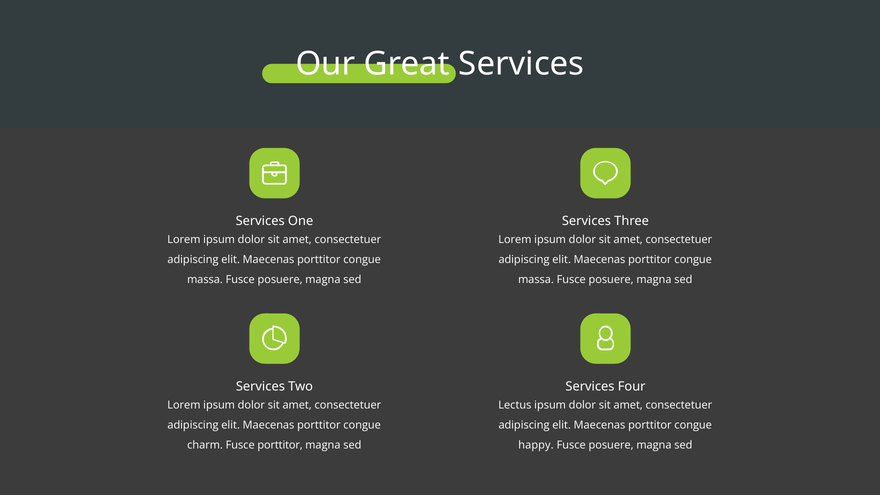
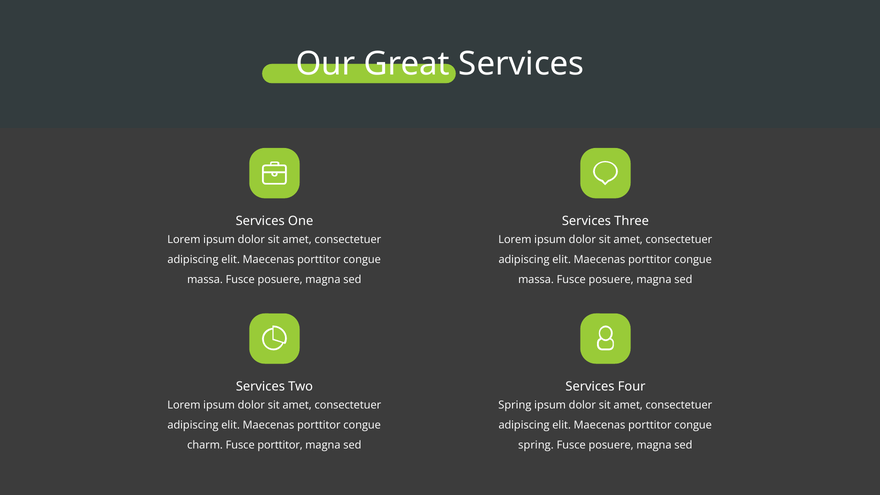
Lectus: Lectus -> Spring (515, 405)
happy: happy -> spring (536, 445)
